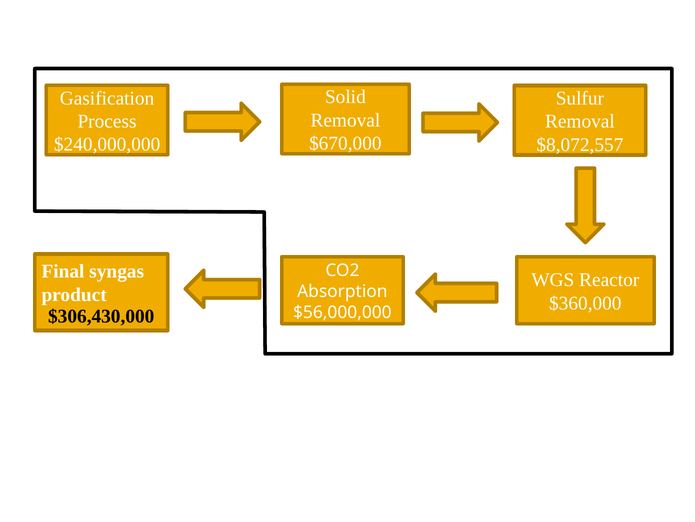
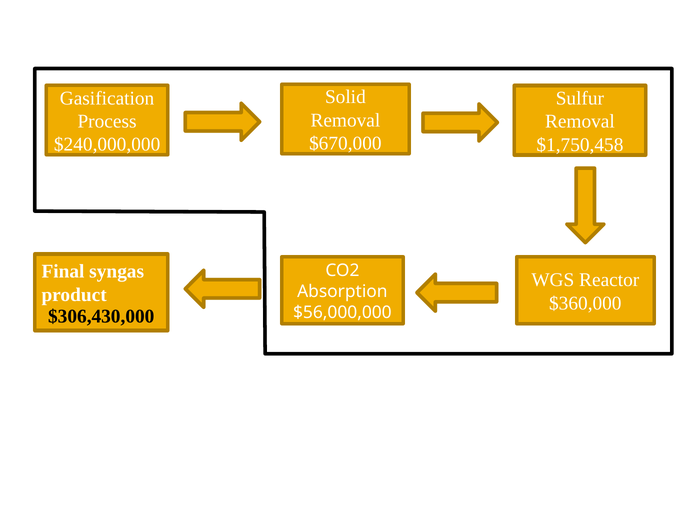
$8,072,557: $8,072,557 -> $1,750,458 (580, 145)
